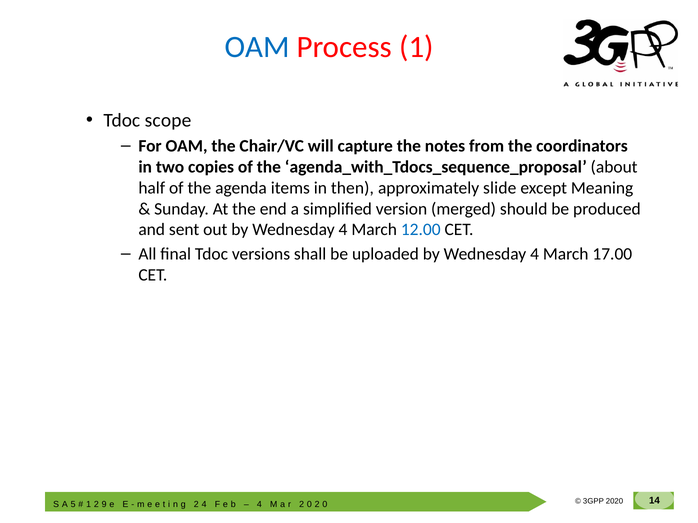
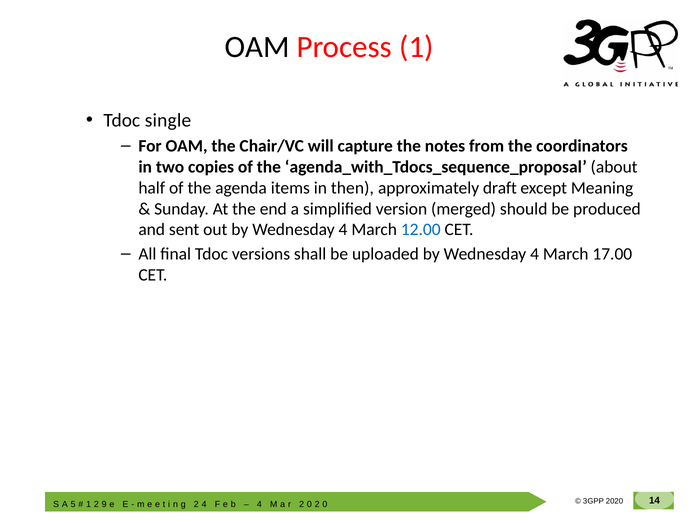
OAM colour: blue -> black (257, 47)
scope: scope -> single (168, 121)
slide: slide -> draft (500, 188)
